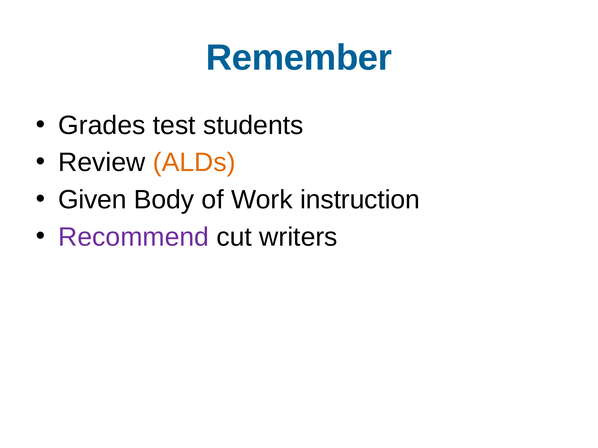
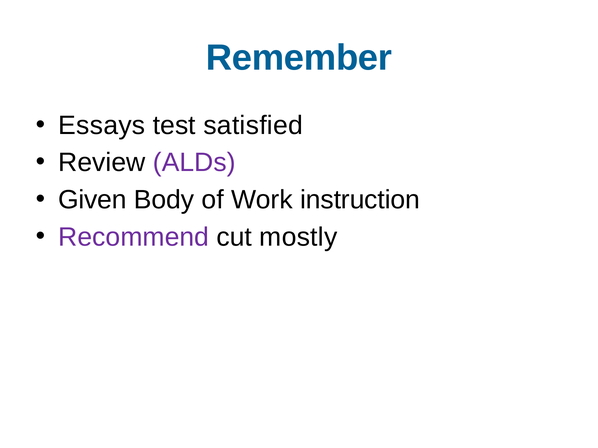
Grades: Grades -> Essays (102, 125)
students: students -> satisfied (253, 125)
ALDs colour: orange -> purple (194, 163)
writers: writers -> mostly (298, 237)
